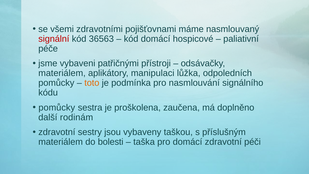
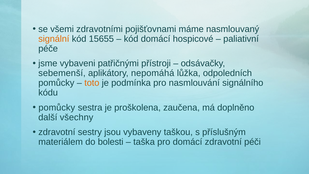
signální colour: red -> orange (54, 39)
36563: 36563 -> 15655 (101, 39)
materiálem: materiálem -> sebemenší (62, 73)
manipulaci: manipulaci -> nepomáhá (153, 73)
rodinám: rodinám -> všechny (77, 117)
